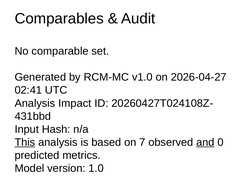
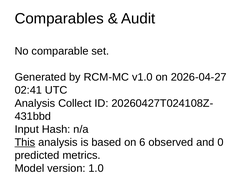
Impact: Impact -> Collect (75, 104)
7: 7 -> 6 (142, 143)
and underline: present -> none (205, 143)
